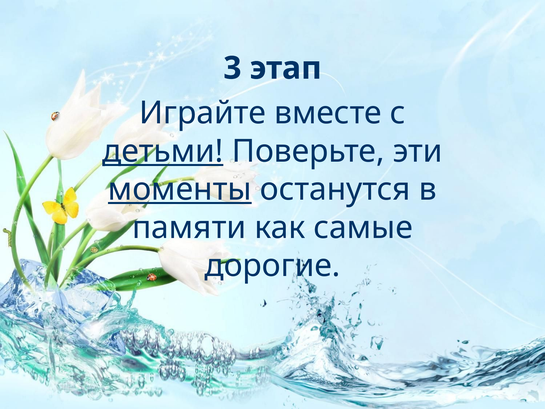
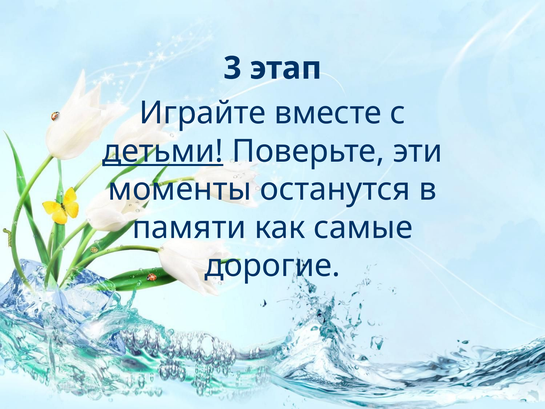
моменты underline: present -> none (180, 189)
